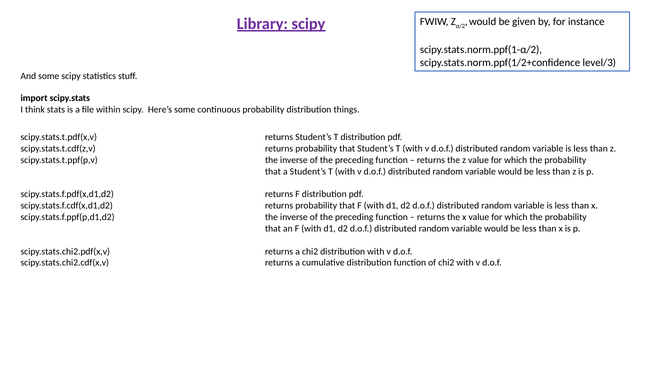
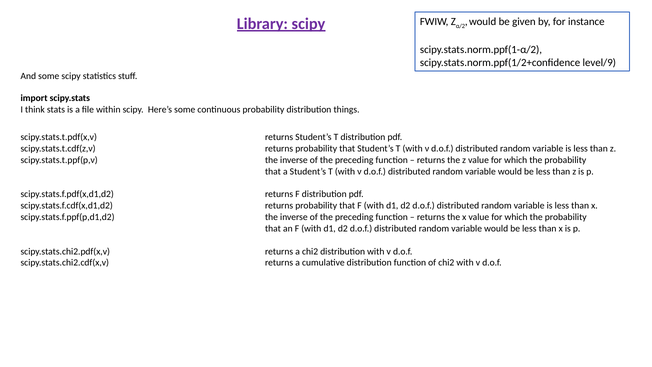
level/3: level/3 -> level/9 (599, 63)
